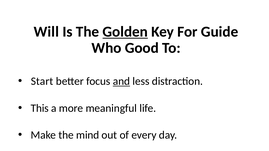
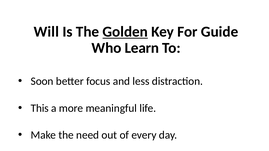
Good: Good -> Learn (142, 48)
Start: Start -> Soon (42, 81)
and underline: present -> none (121, 81)
mind: mind -> need (88, 135)
